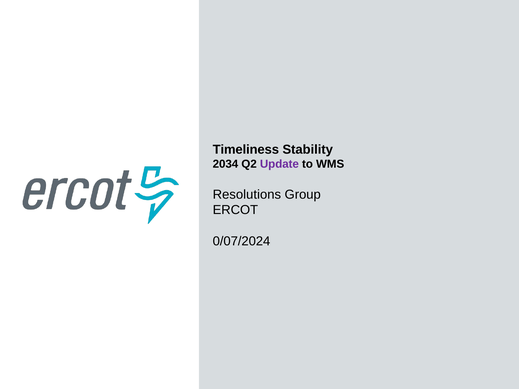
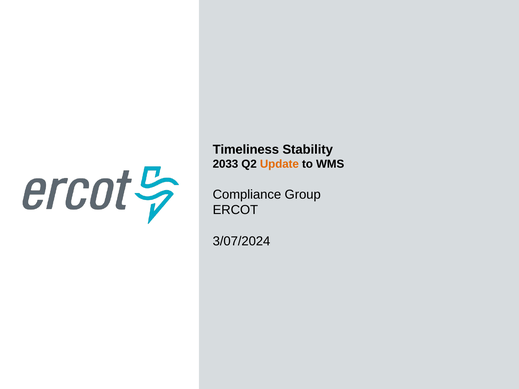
2034: 2034 -> 2033 (225, 164)
Update colour: purple -> orange (279, 164)
Resolutions: Resolutions -> Compliance (247, 195)
0/07/2024: 0/07/2024 -> 3/07/2024 (241, 241)
